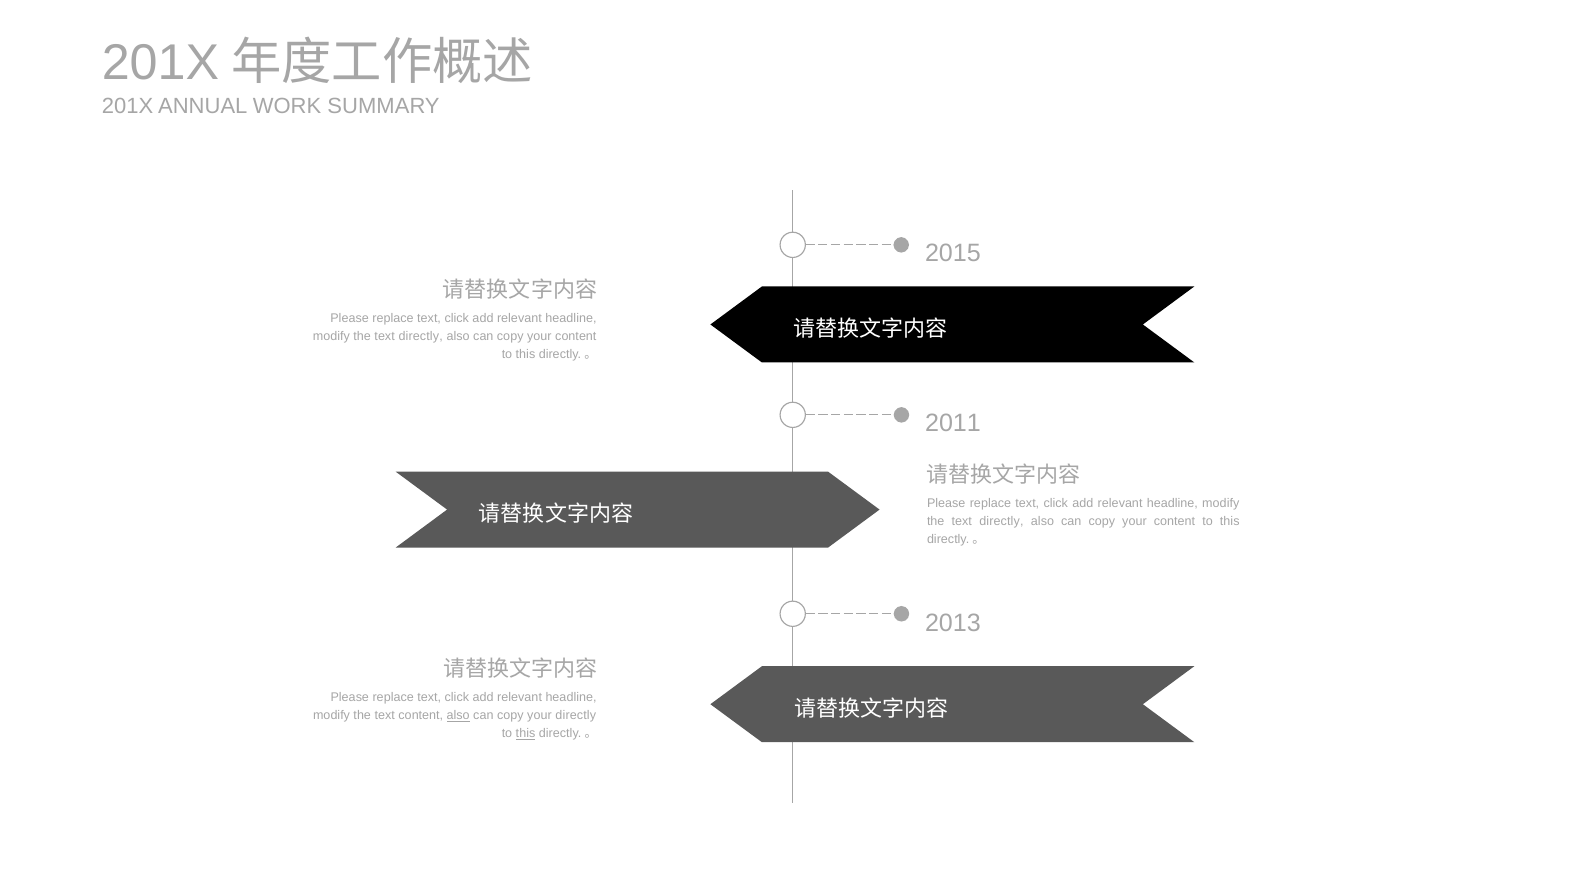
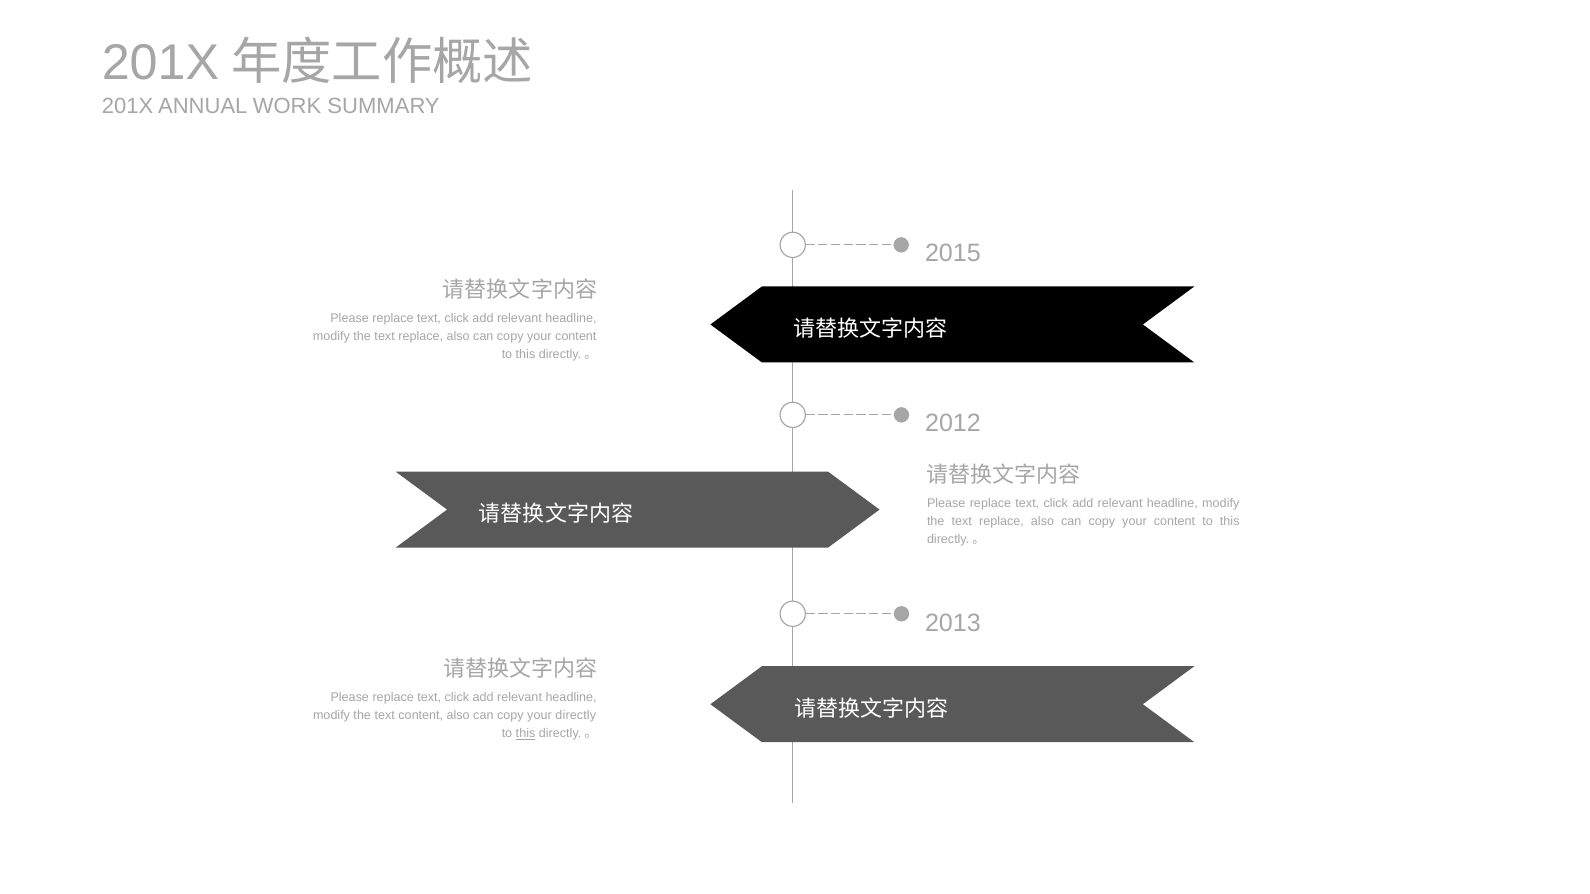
directly: directly -> replace (421, 336)
2011: 2011 -> 2012 (953, 423)
directly: directly -> replace (1001, 521)
also underline: present -> none (458, 716)
